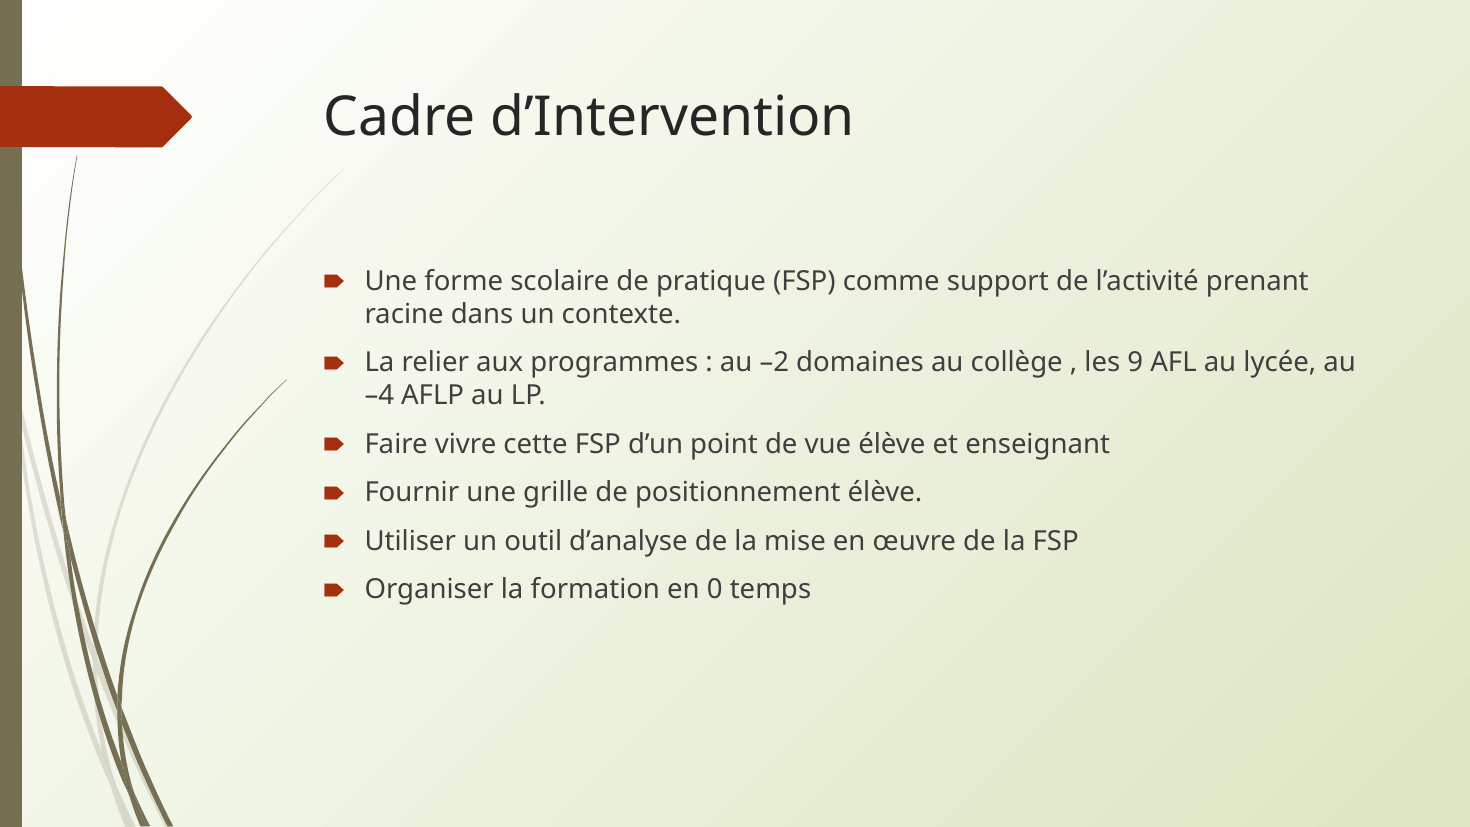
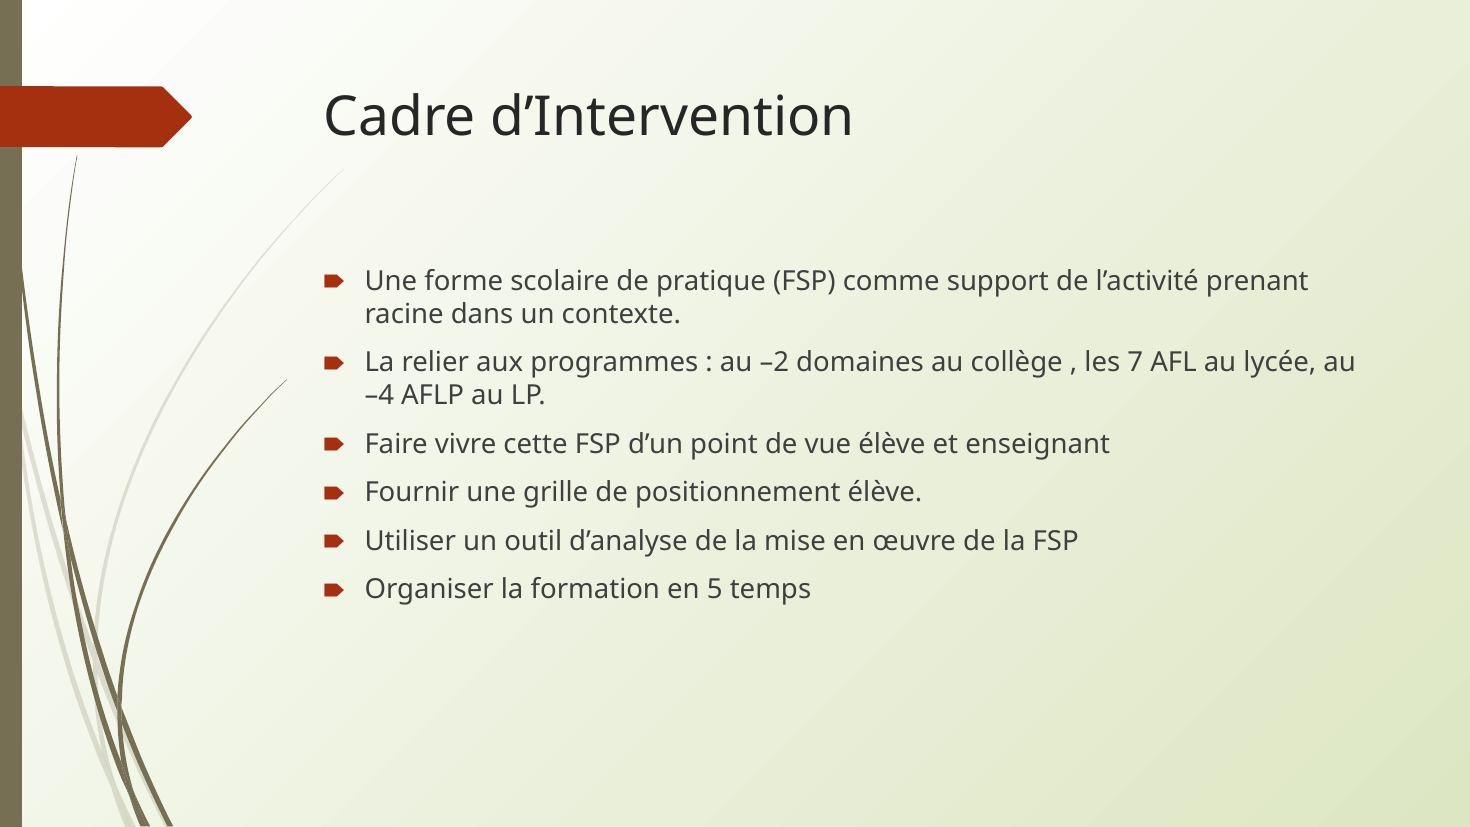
9: 9 -> 7 (1135, 363)
0: 0 -> 5 (715, 589)
